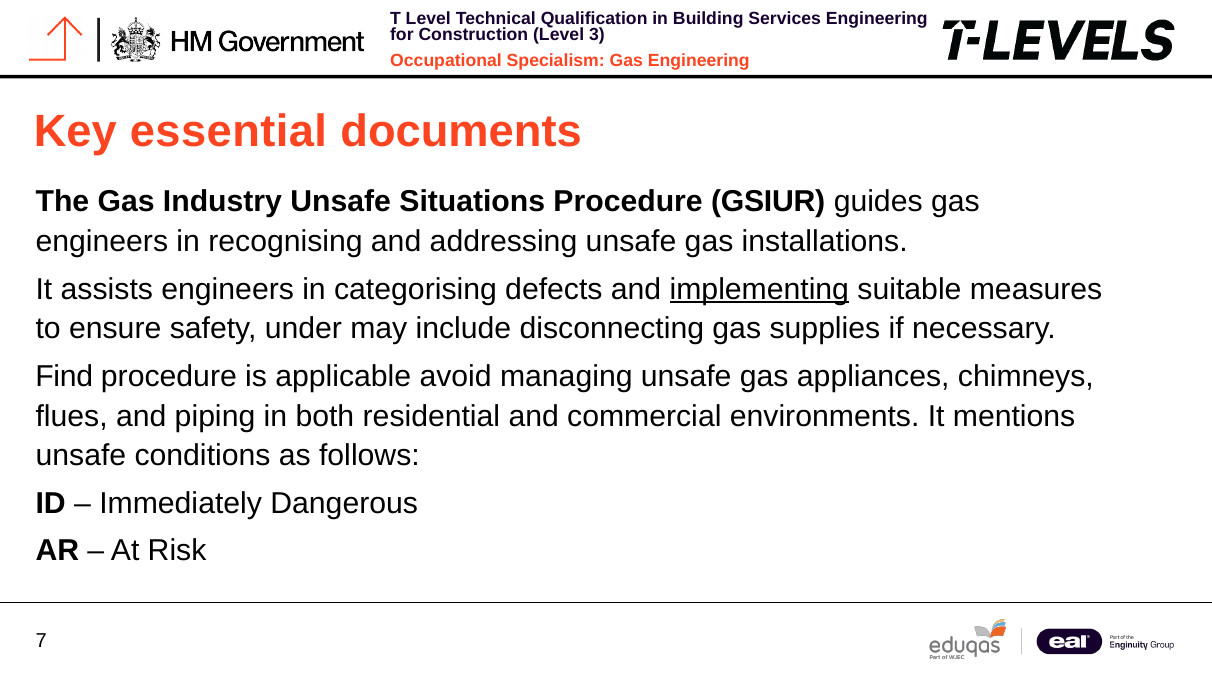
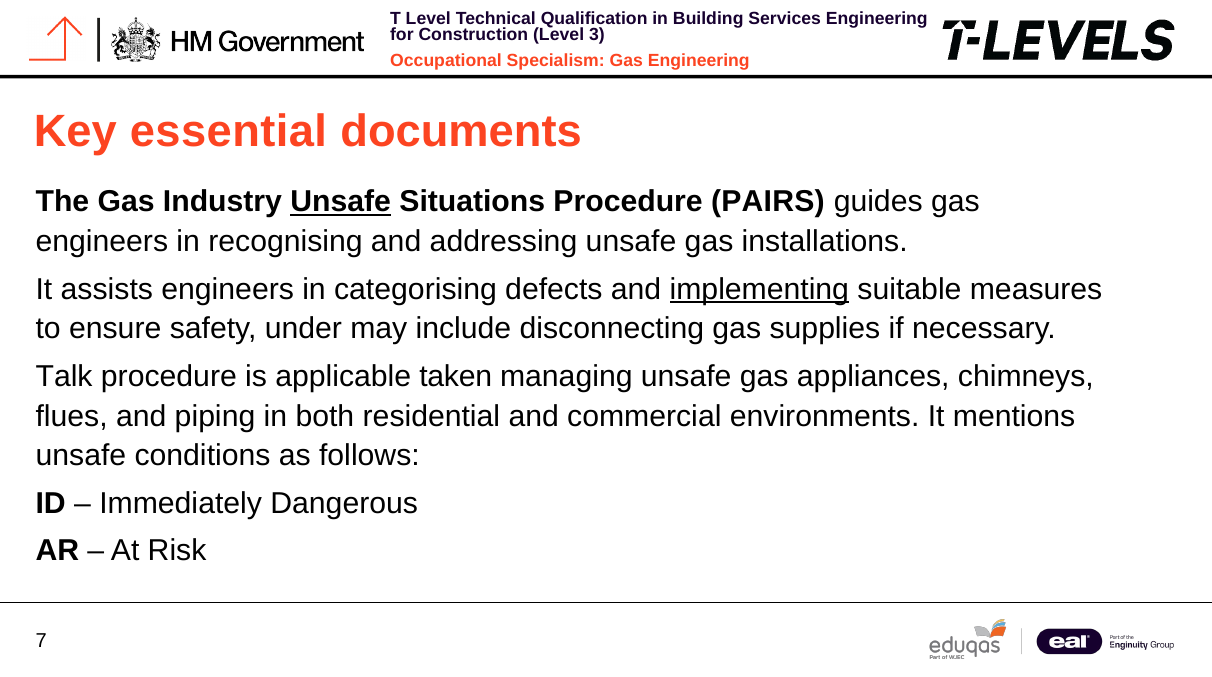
Unsafe underline: none -> present (341, 202)
GSIUR: GSIUR -> PAIRS (768, 202)
Find: Find -> Talk (64, 376)
avoid: avoid -> taken (456, 376)
